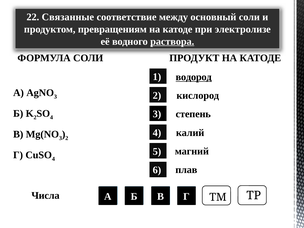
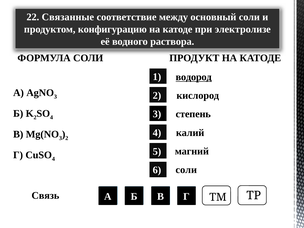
превращениям: превращениям -> конфигурацию (112, 29)
раствора underline: present -> none (172, 41)
плав: плав -> соли (186, 170)
Числа: Числа -> Связь (45, 195)
